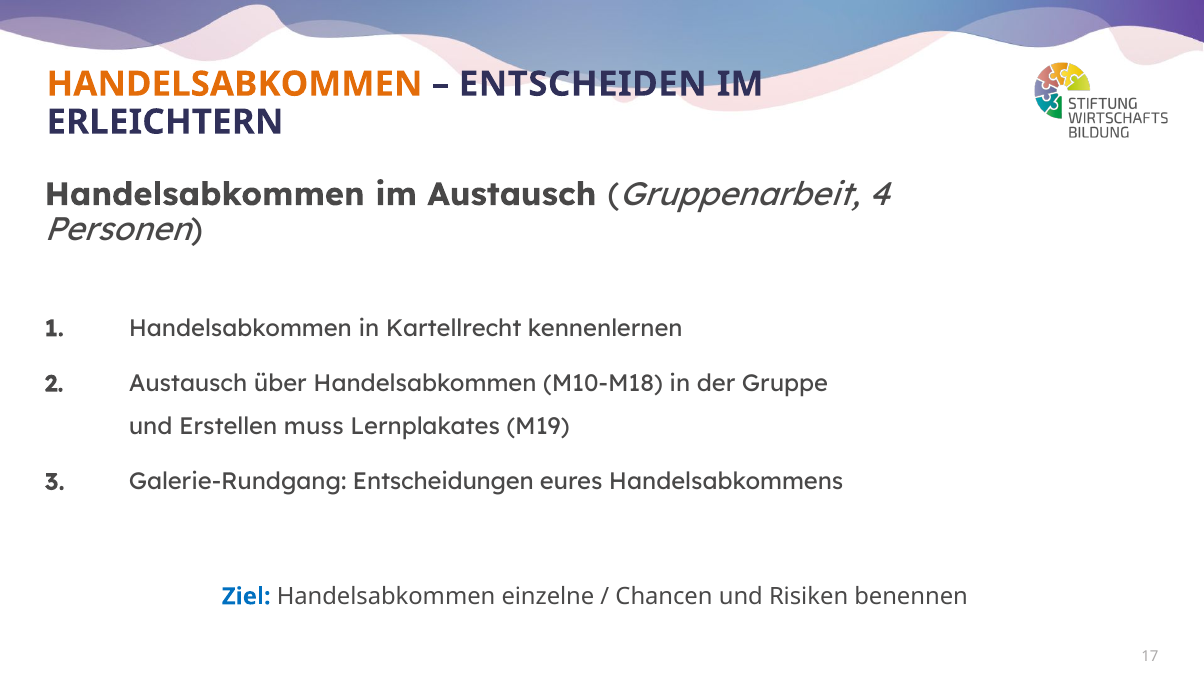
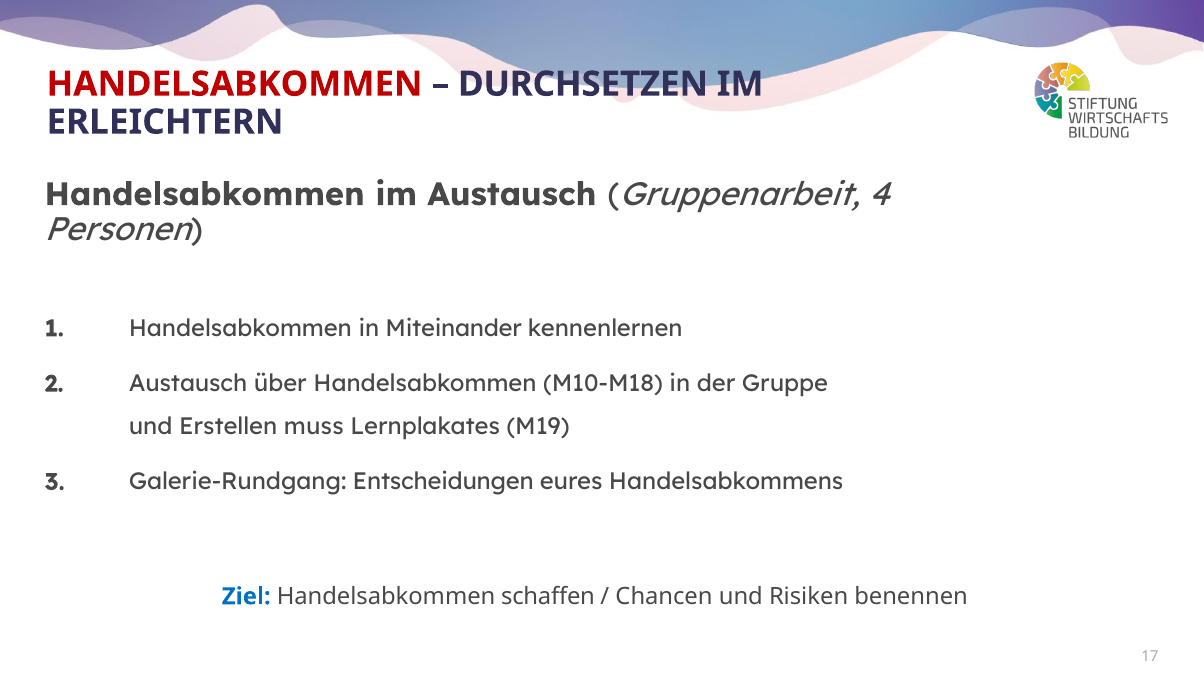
HANDELSABKOMMEN colour: orange -> red (234, 84)
ENTSCHEIDEN: ENTSCHEIDEN -> DURCHSETZEN (583, 84)
Kartellrecht: Kartellrecht -> Miteinander (454, 329)
einzelne: einzelne -> schaffen (548, 597)
